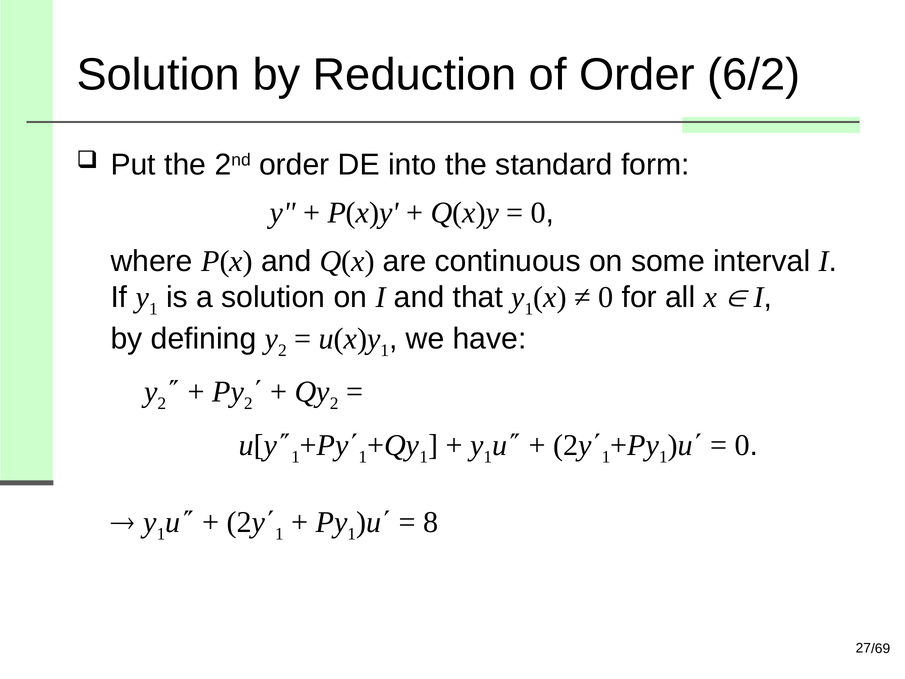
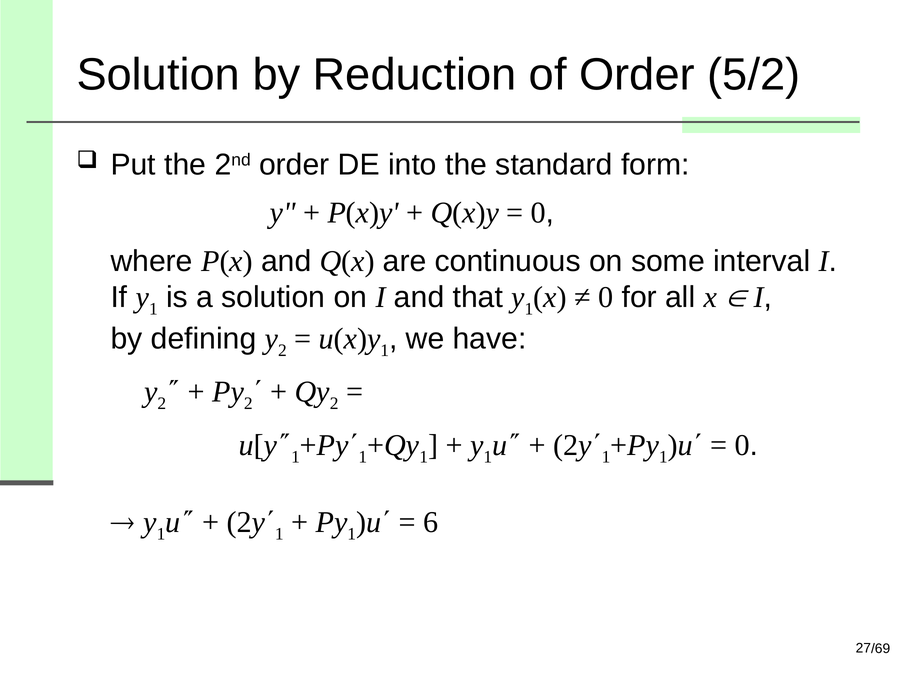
6/2: 6/2 -> 5/2 (754, 75)
8: 8 -> 6 (431, 522)
